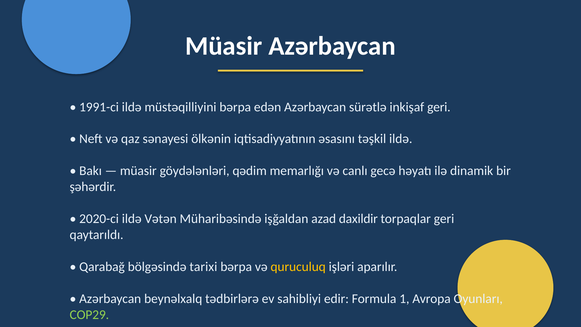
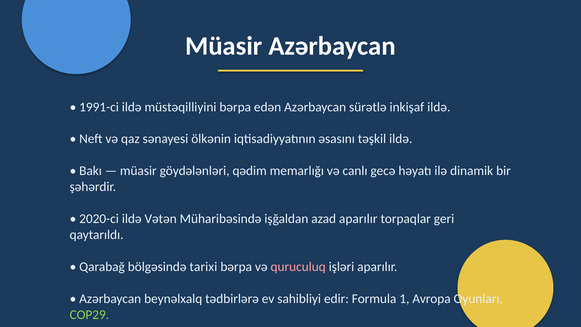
inkişaf geri: geri -> ildə (439, 107)
azad daxildir: daxildir -> aparılır (358, 219)
quruculuq colour: yellow -> pink (298, 267)
